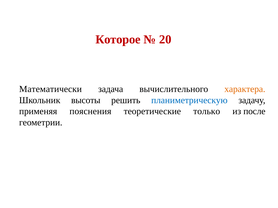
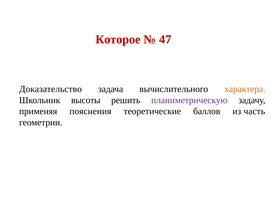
20: 20 -> 47 (165, 39)
Математически: Математически -> Доказательство (50, 89)
планиметрическую colour: blue -> purple (189, 100)
только: только -> баллов (207, 112)
после: после -> часть (254, 112)
